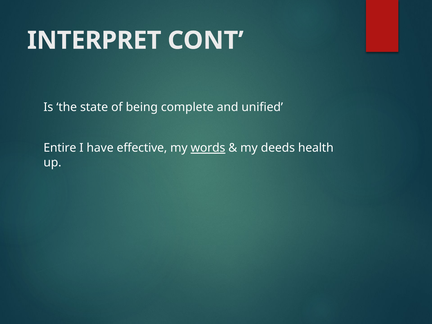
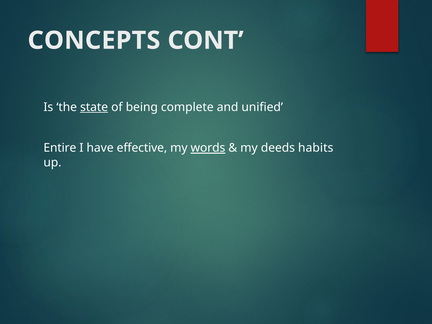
INTERPRET: INTERPRET -> CONCEPTS (94, 40)
state underline: none -> present (94, 107)
health: health -> habits (316, 148)
